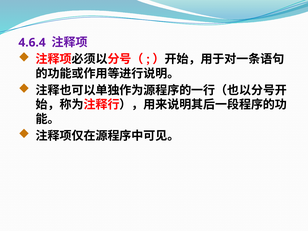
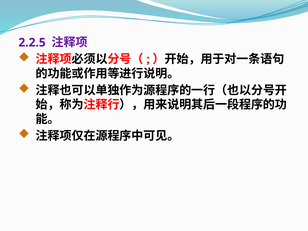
4.6.4: 4.6.4 -> 2.2.5 (32, 43)
